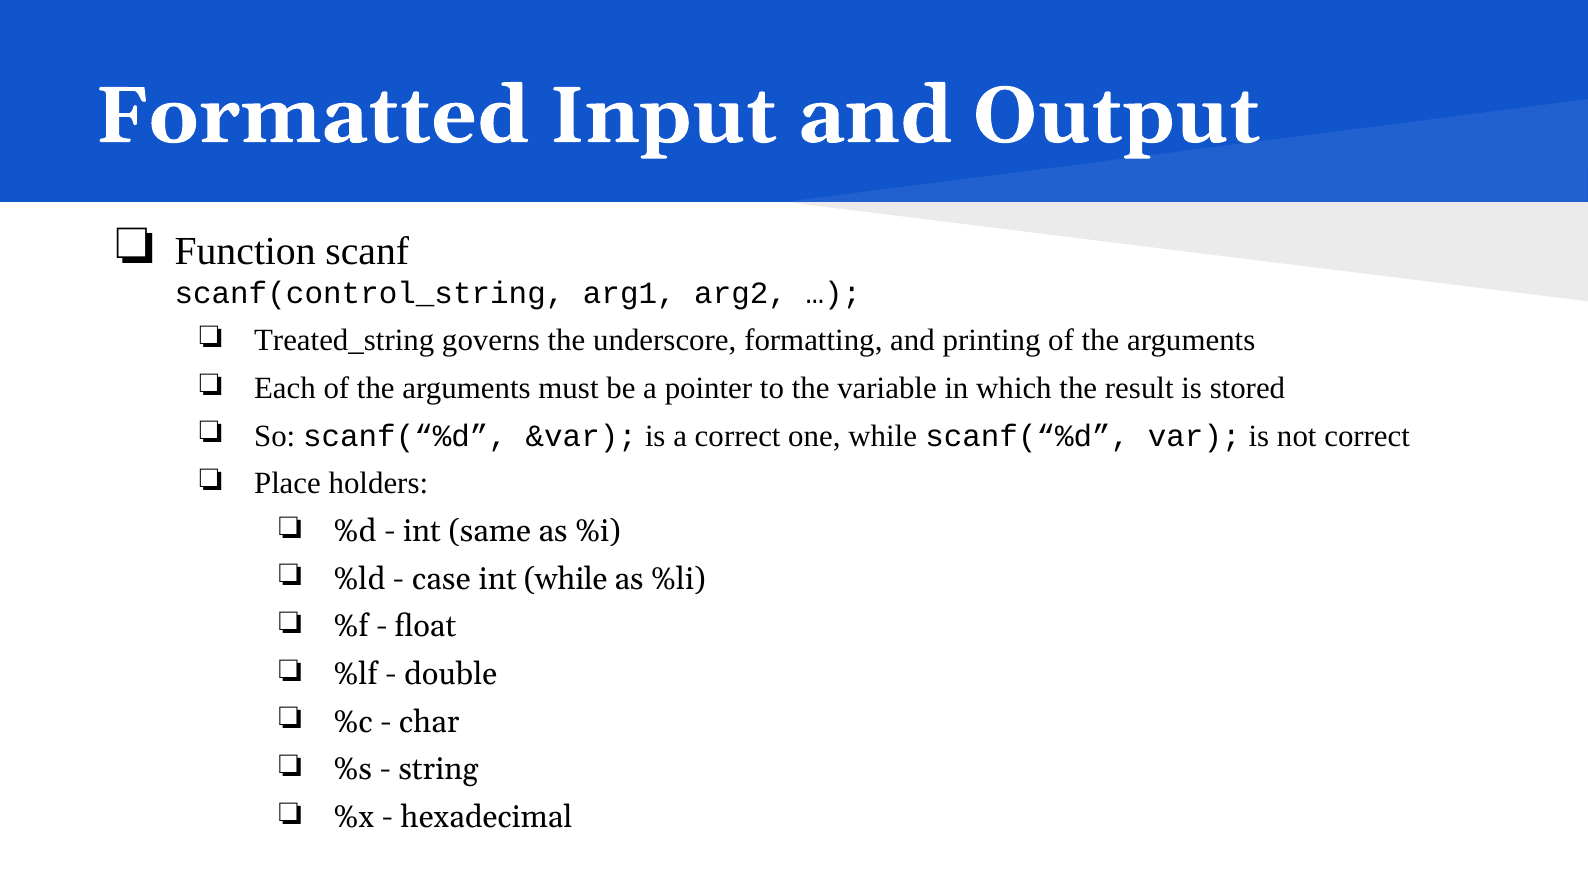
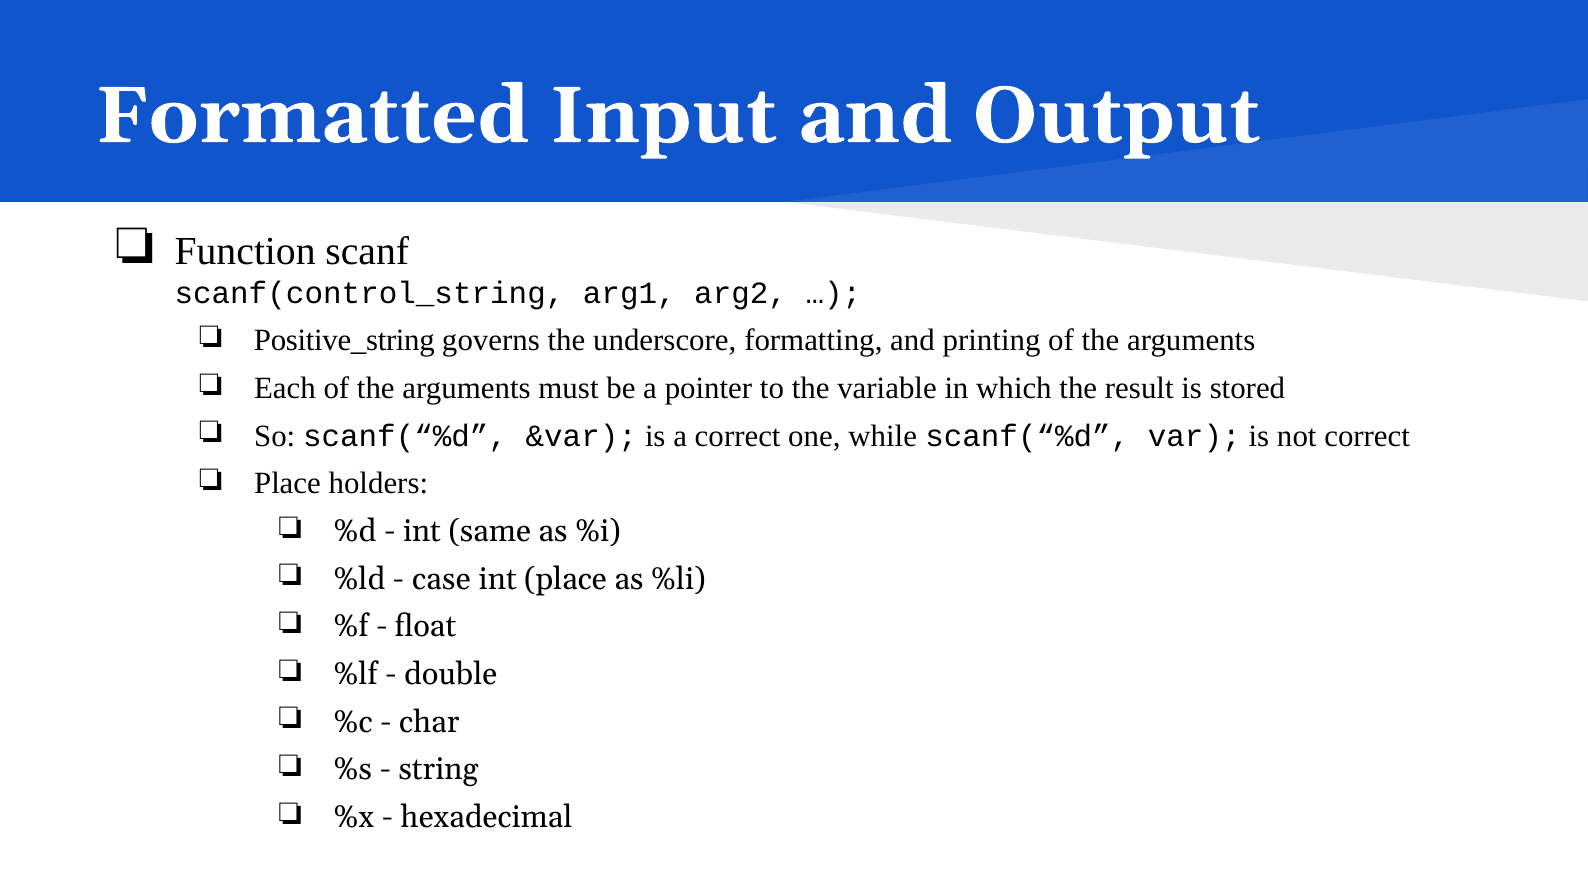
Treated_string: Treated_string -> Positive_string (344, 340)
int while: while -> place (566, 578)
